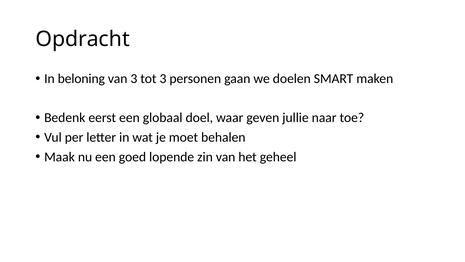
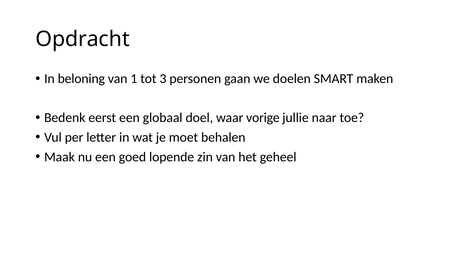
van 3: 3 -> 1 (134, 79)
geven: geven -> vorige (263, 118)
